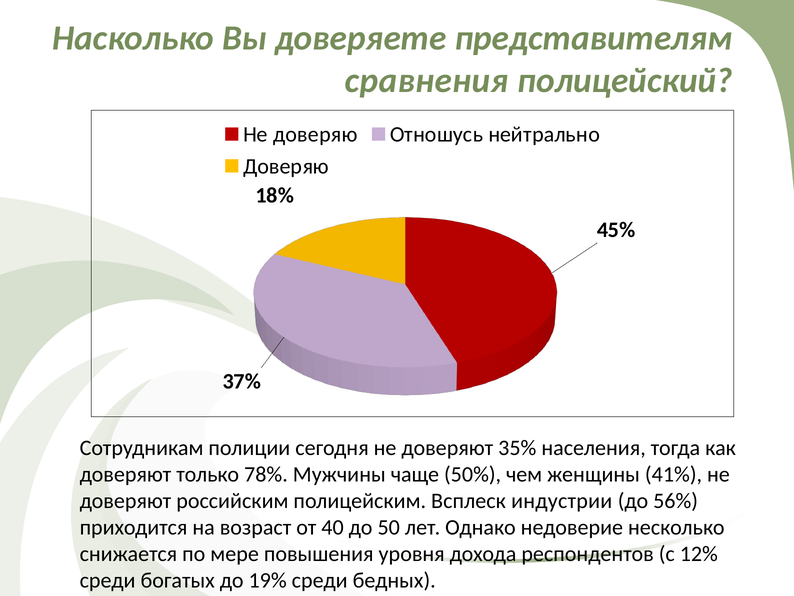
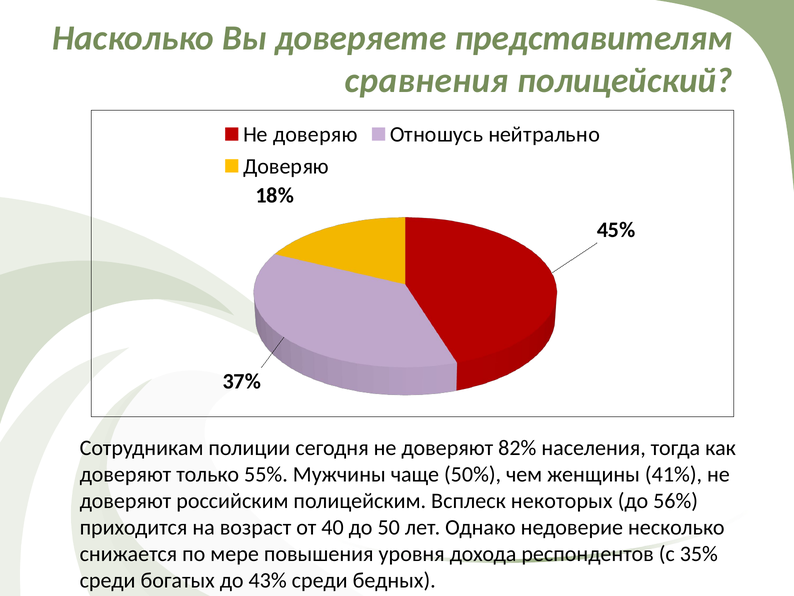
35%: 35% -> 82% (517, 448)
78%: 78% -> 55% (266, 474)
индустрии: индустрии -> некоторых (562, 501)
12%: 12% -> 35% (699, 554)
19%: 19% -> 43% (268, 580)
